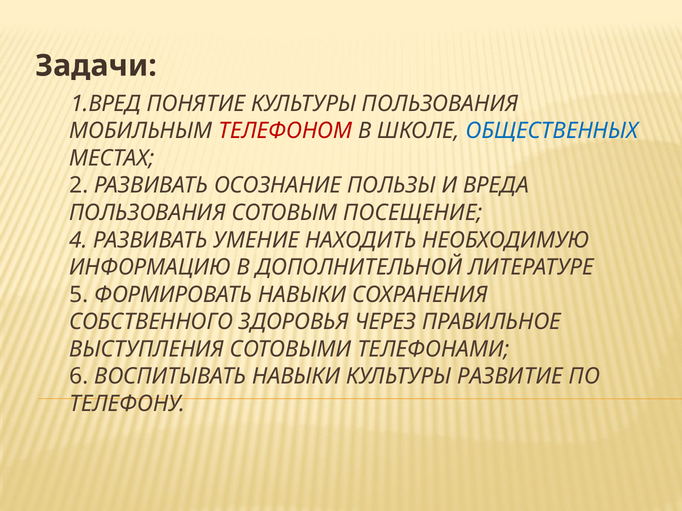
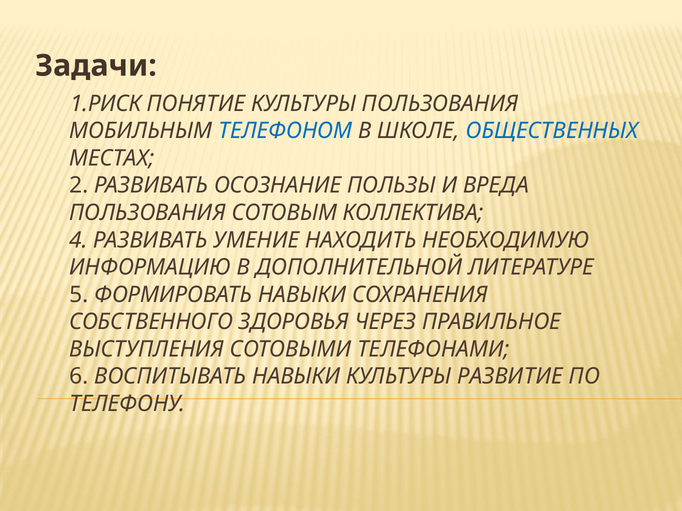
1.ВРЕД: 1.ВРЕД -> 1.РИСК (106, 104)
ТЕЛЕФОНОМ colour: red -> blue (285, 131)
ПОСЕЩЕНИЕ: ПОСЕЩЕНИЕ -> КОЛЛЕКТИВА (413, 213)
